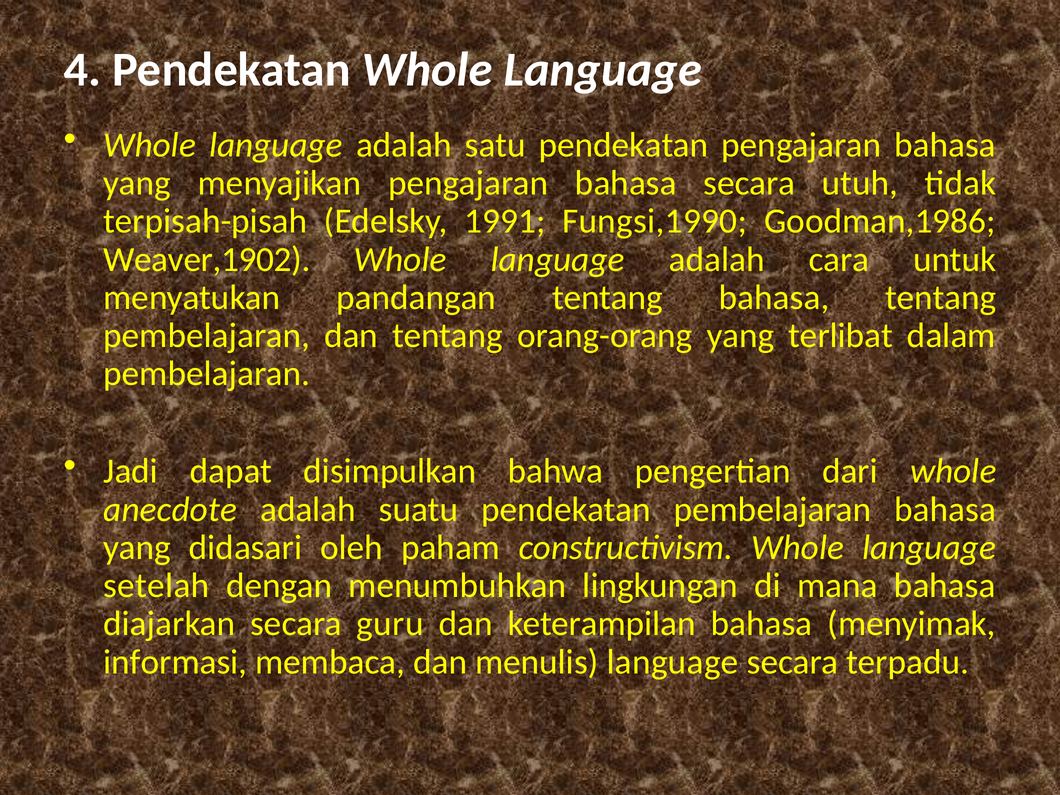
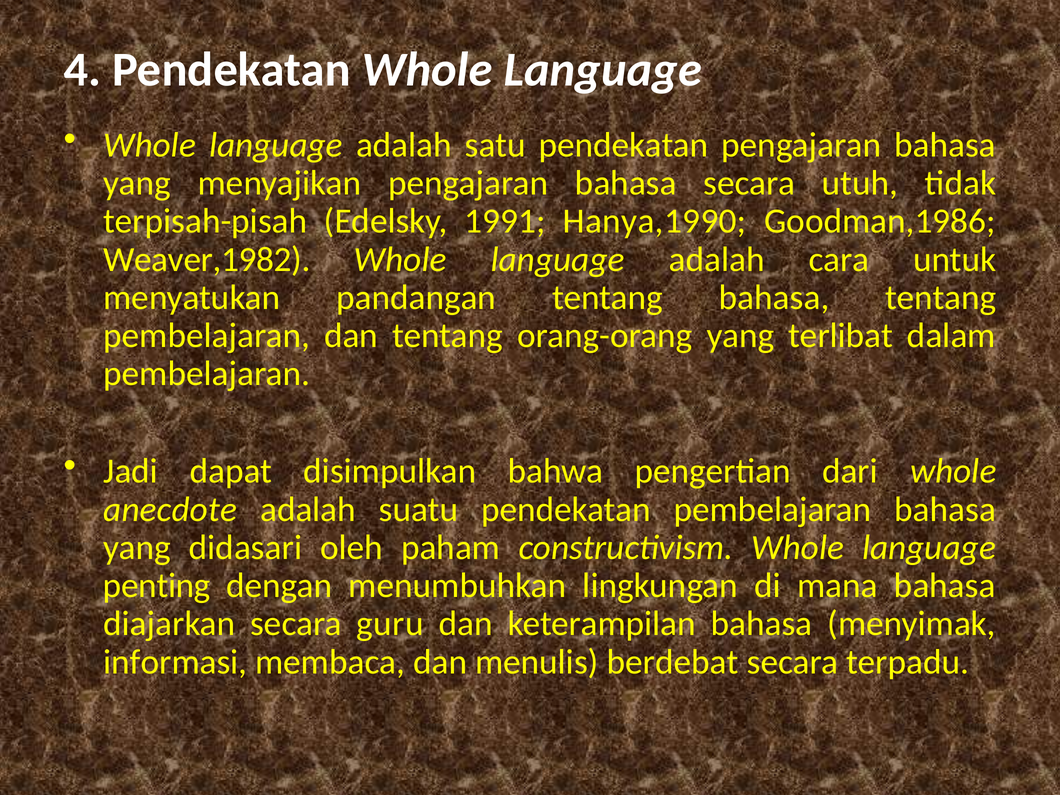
Fungsi,1990: Fungsi,1990 -> Hanya,1990 (655, 221)
Weaver,1902: Weaver,1902 -> Weaver,1982 (207, 259)
setelah: setelah -> penting (157, 586)
menulis language: language -> berdebat (673, 662)
